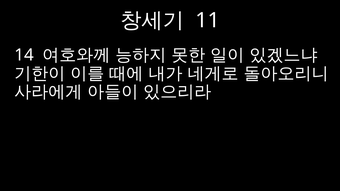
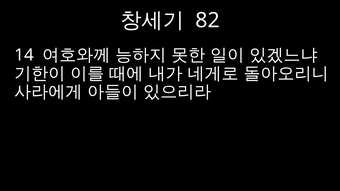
11: 11 -> 82 (208, 20)
